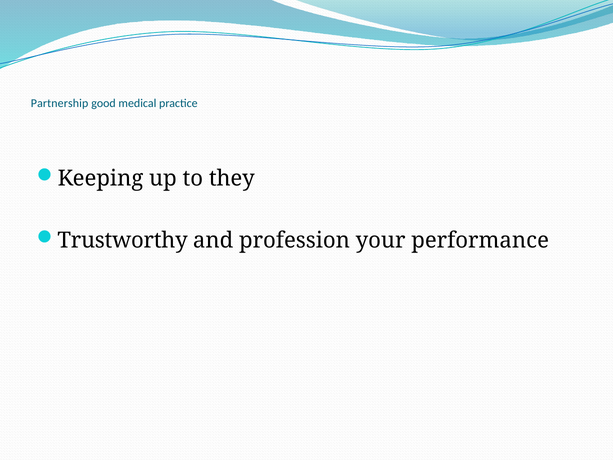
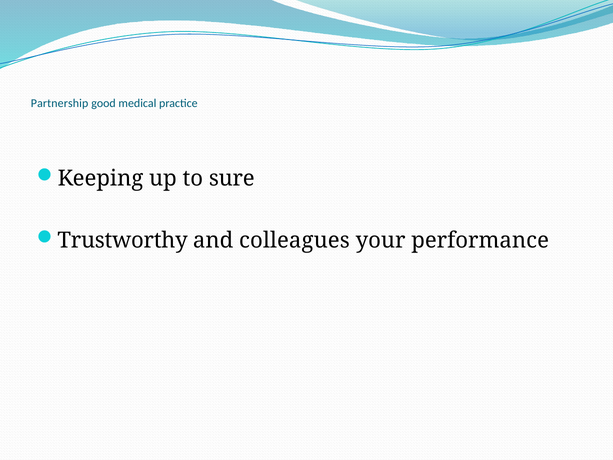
they: they -> sure (232, 179)
profession: profession -> colleagues (294, 240)
